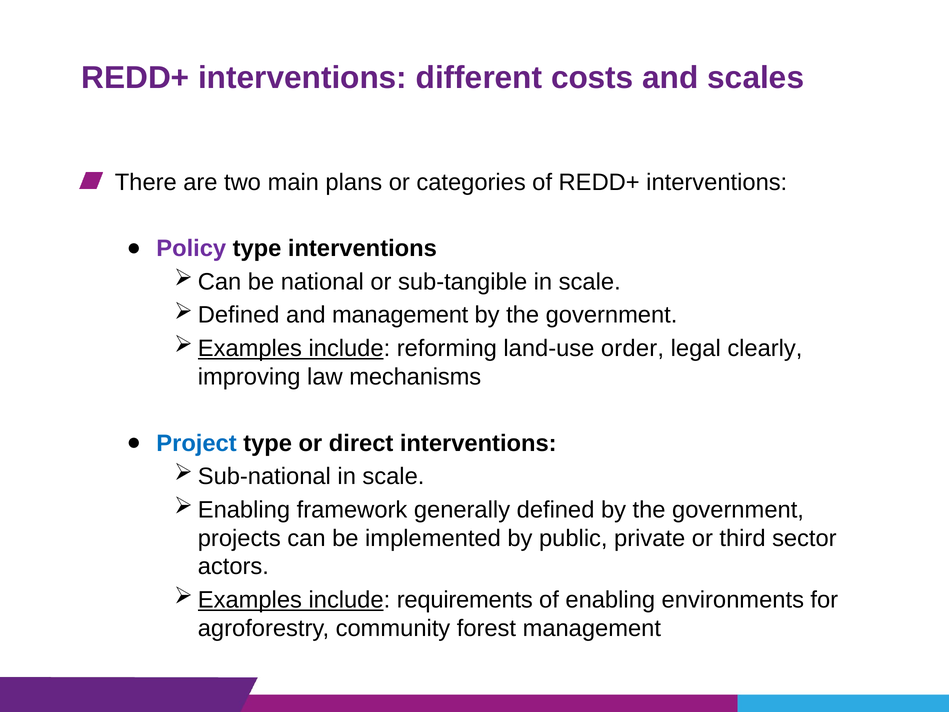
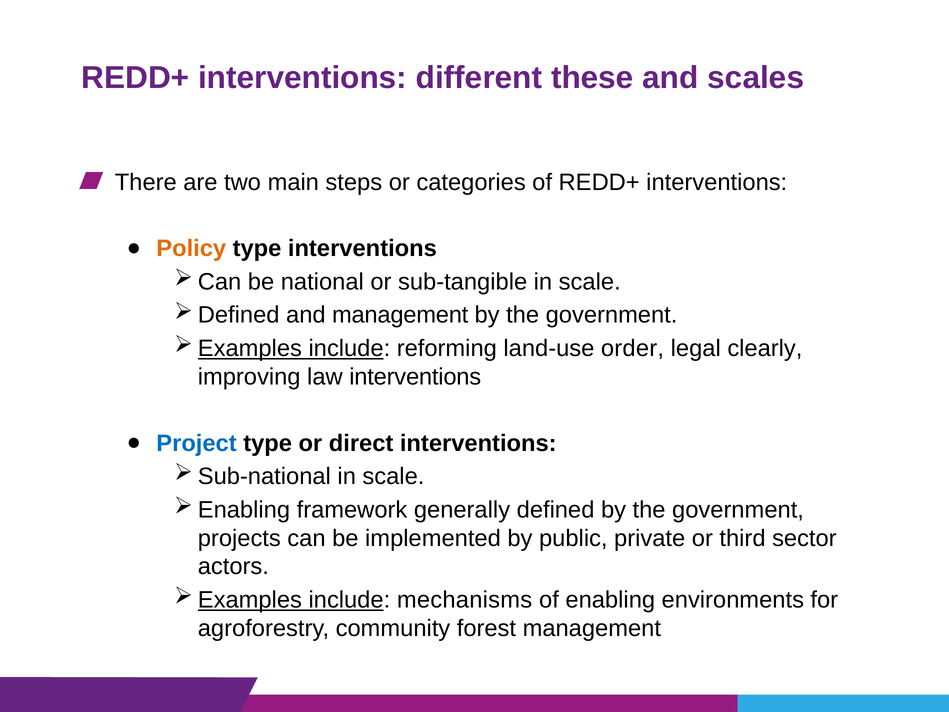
costs: costs -> these (592, 78)
plans: plans -> steps (354, 182)
Policy colour: purple -> orange (191, 249)
law mechanisms: mechanisms -> interventions (415, 377)
requirements: requirements -> mechanisms (465, 600)
